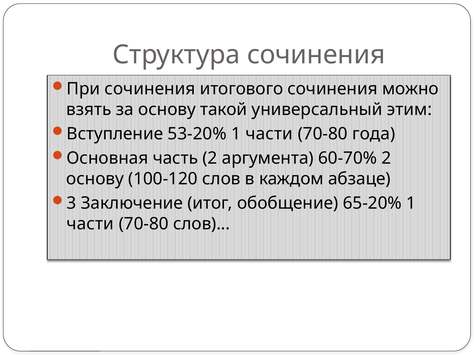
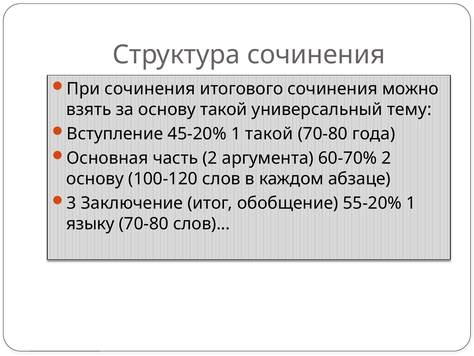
этим: этим -> тему (409, 109)
53-20%: 53-20% -> 45-20% (197, 134)
части: части -> такой (269, 134)
65-20%: 65-20% -> 55-20% (372, 203)
части: части -> языку (90, 223)
